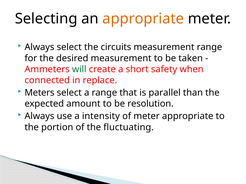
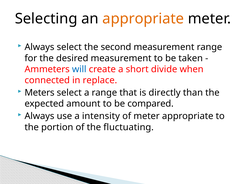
circuits: circuits -> second (116, 47)
will colour: green -> blue (79, 69)
safety: safety -> divide (164, 69)
parallel: parallel -> directly (165, 93)
resolution: resolution -> compared (150, 104)
